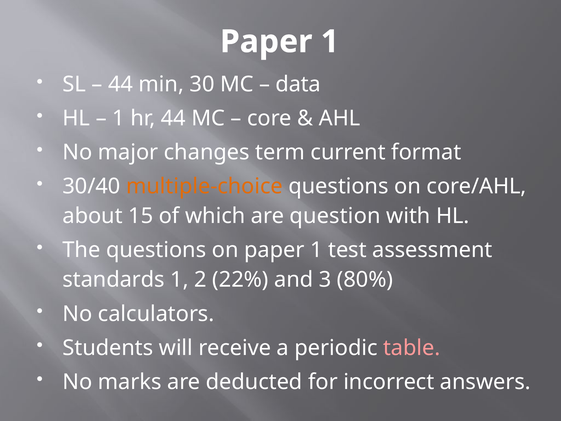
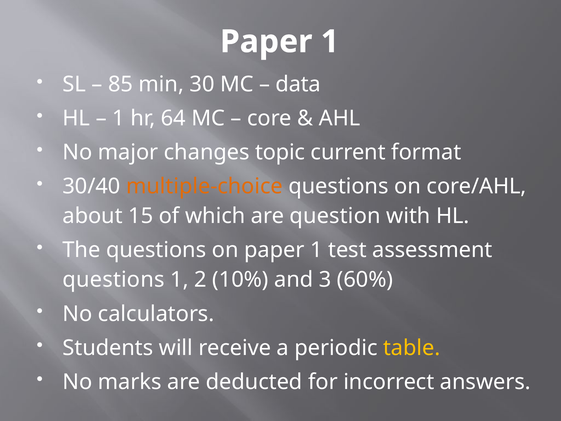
44: 44 -> 85 (121, 84)
hr 44: 44 -> 64 (173, 118)
term: term -> topic (280, 152)
standards: standards -> questions (114, 280)
22%: 22% -> 10% (240, 280)
80%: 80% -> 60% (365, 280)
table colour: pink -> yellow (412, 348)
